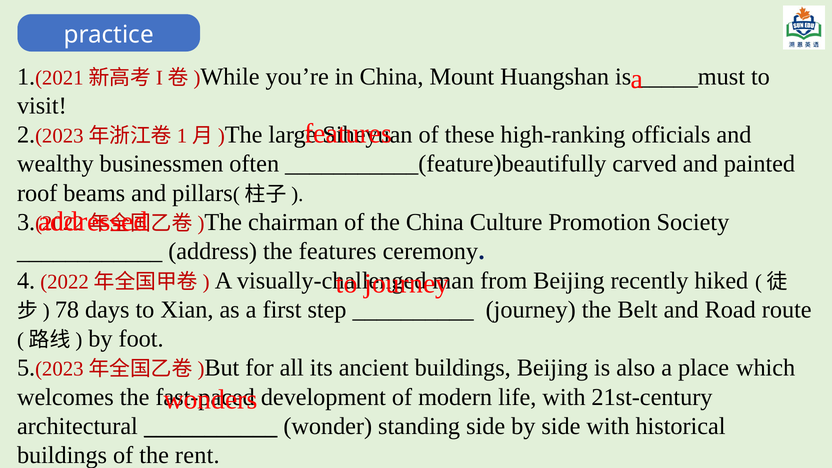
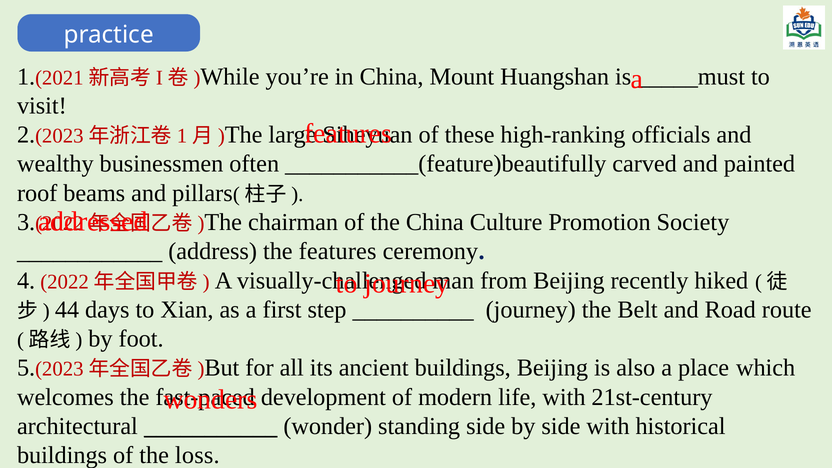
78: 78 -> 44 (67, 310)
rent: rent -> loss (197, 455)
